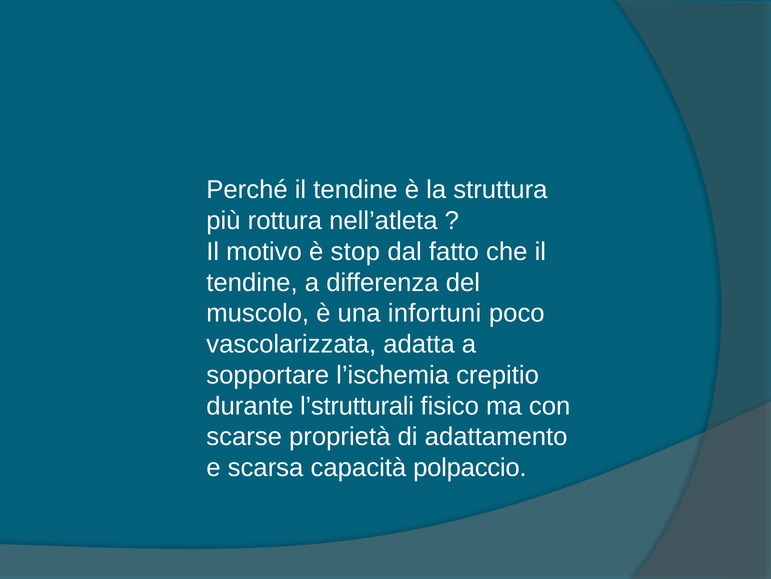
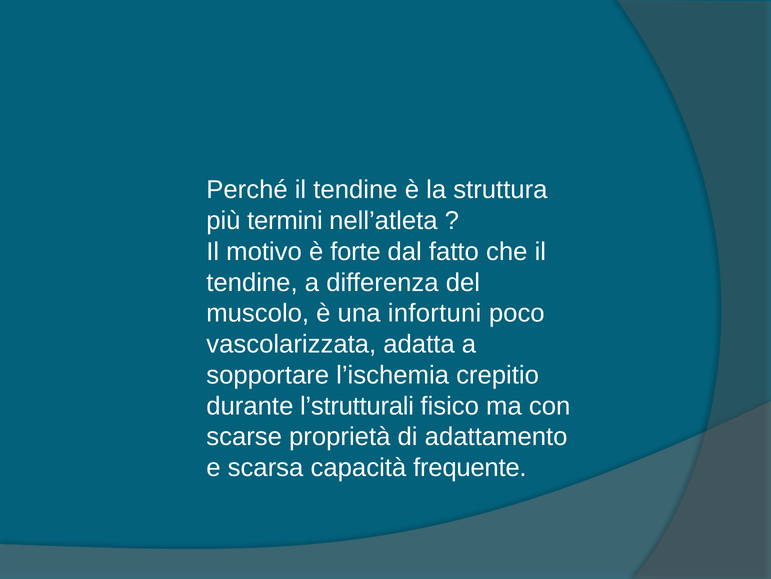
rottura: rottura -> termini (285, 220)
stop: stop -> forte (356, 251)
polpaccio: polpaccio -> frequente (470, 467)
